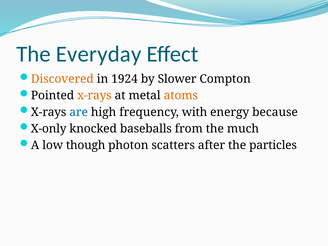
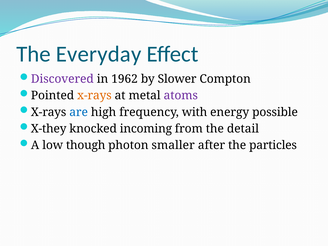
Discovered colour: orange -> purple (62, 79)
1924: 1924 -> 1962 (125, 79)
atoms colour: orange -> purple (181, 96)
because: because -> possible (275, 112)
X-only: X-only -> X-they (49, 129)
baseballs: baseballs -> incoming (146, 129)
much: much -> detail (243, 129)
scatters: scatters -> smaller (173, 145)
